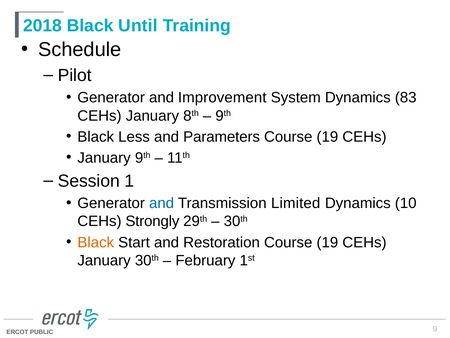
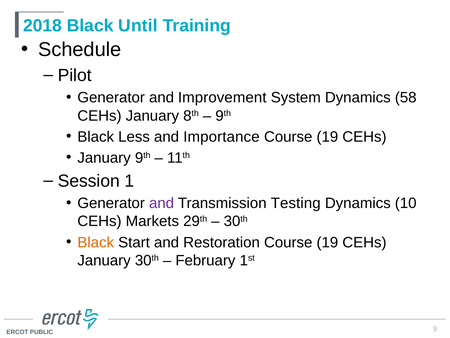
83: 83 -> 58 (406, 98)
Parameters: Parameters -> Importance (221, 137)
and colour: blue -> purple (162, 203)
Limited: Limited -> Testing (296, 203)
Strongly: Strongly -> Markets (152, 221)
